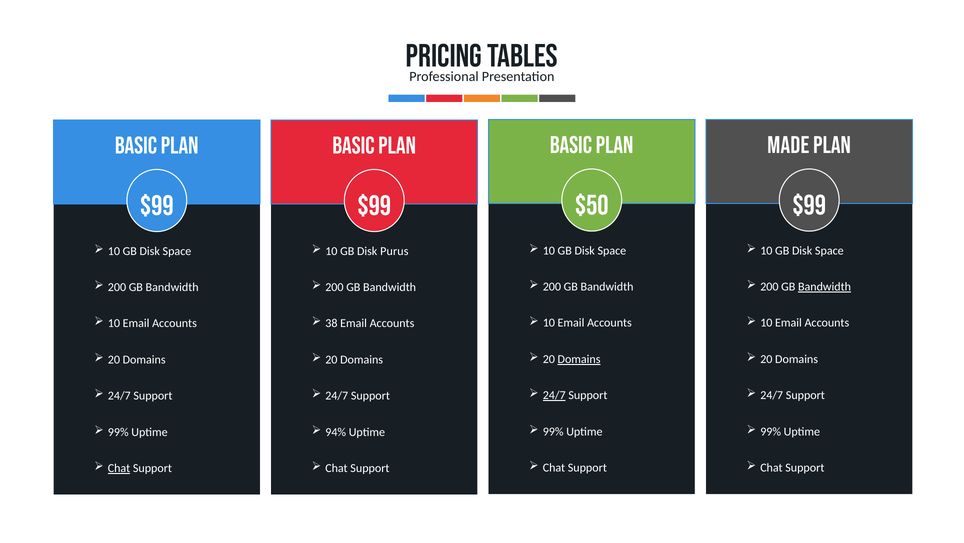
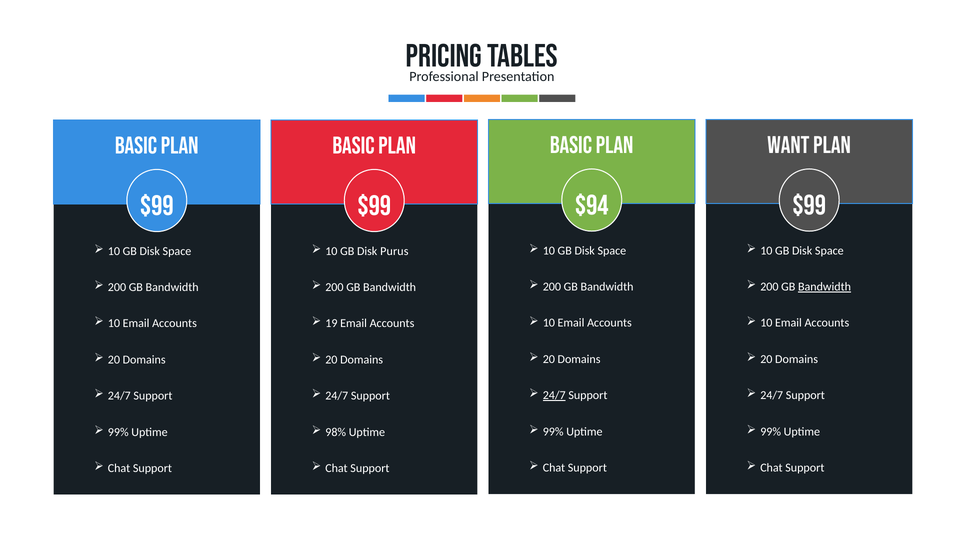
Made: Made -> Want (788, 145)
$50: $50 -> $94 (592, 205)
38: 38 -> 19 (331, 323)
Domains underline: present -> none (579, 359)
94%: 94% -> 98% (336, 431)
Chat underline: present -> none (119, 468)
